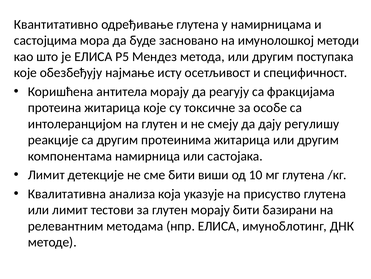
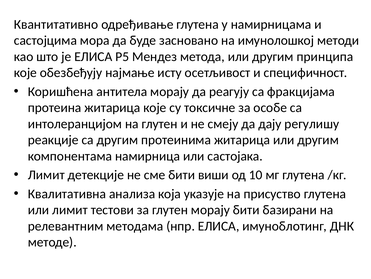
поступака: поступака -> принципа (325, 56)
